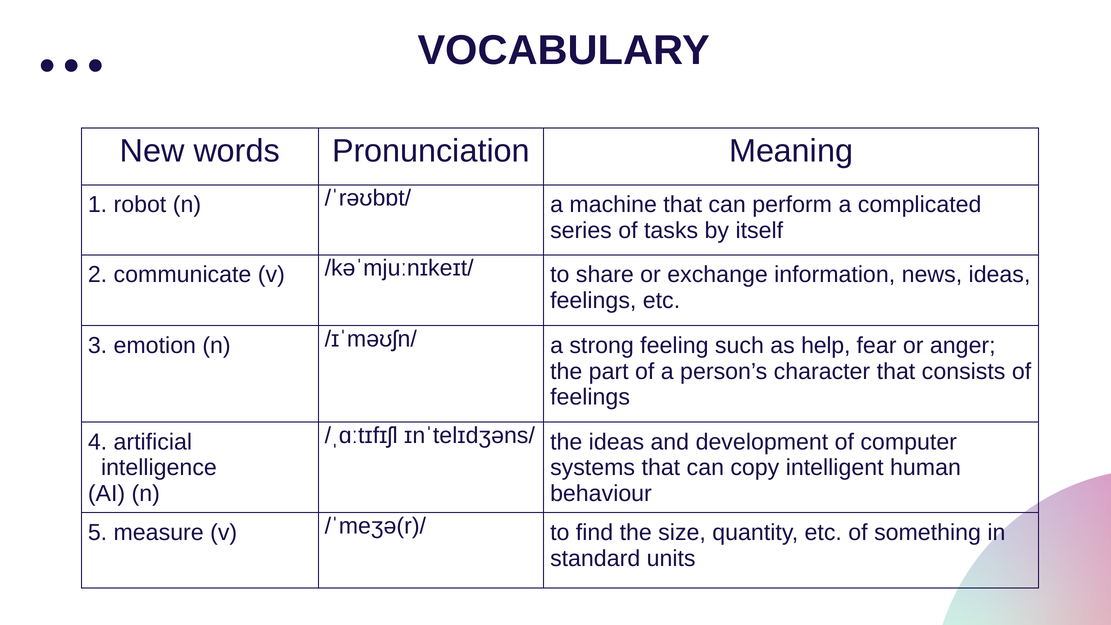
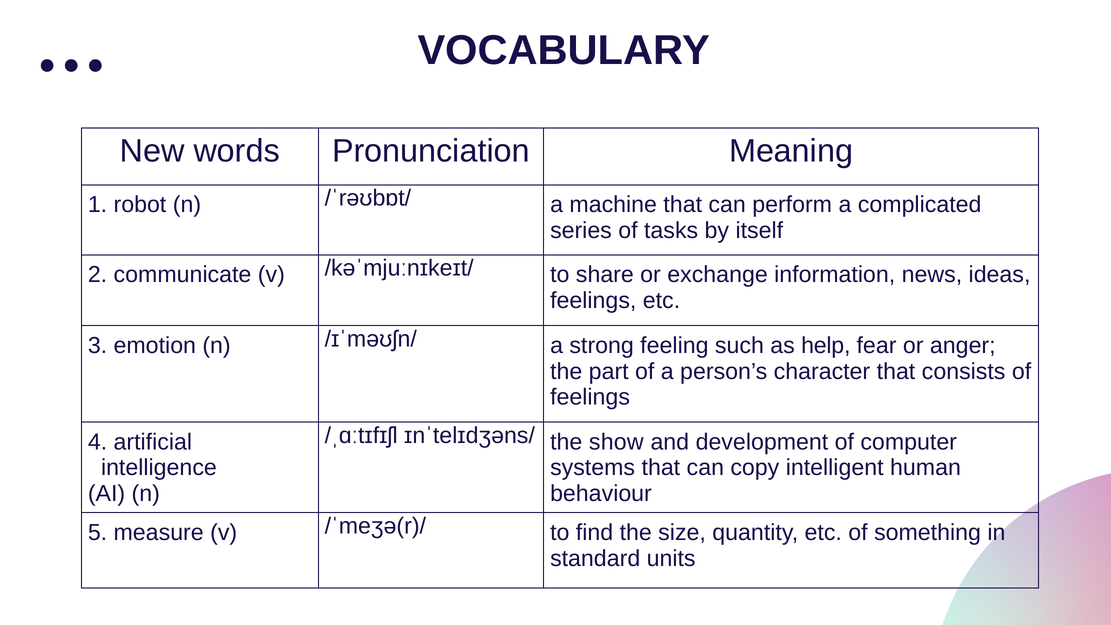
the ideas: ideas -> show (616, 442)
